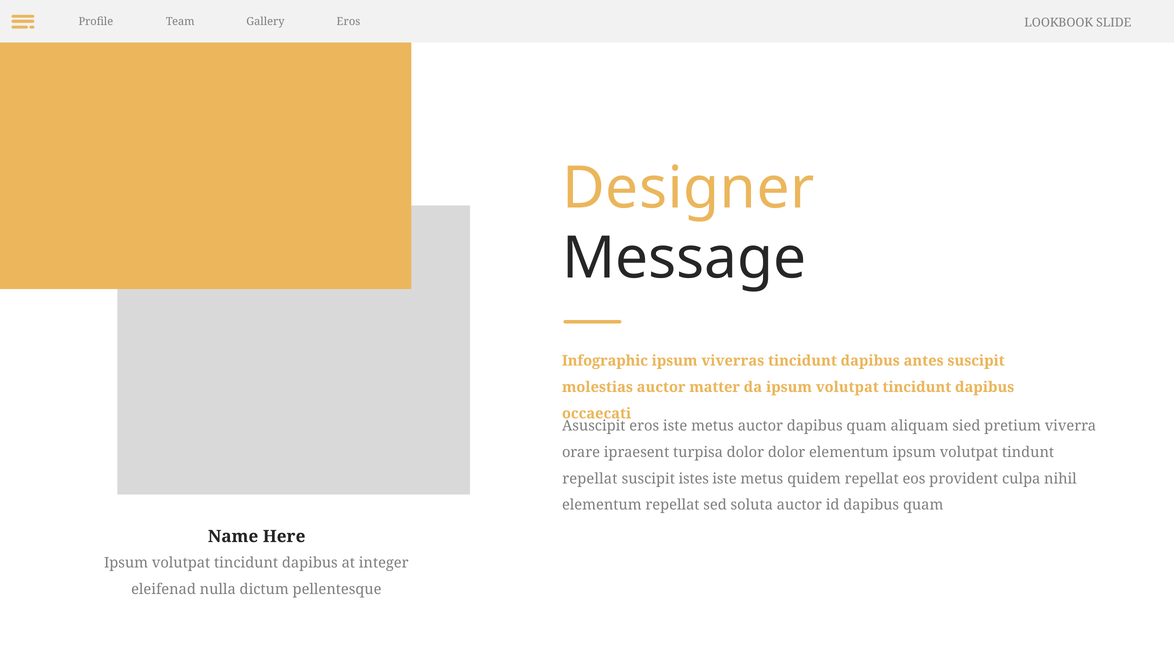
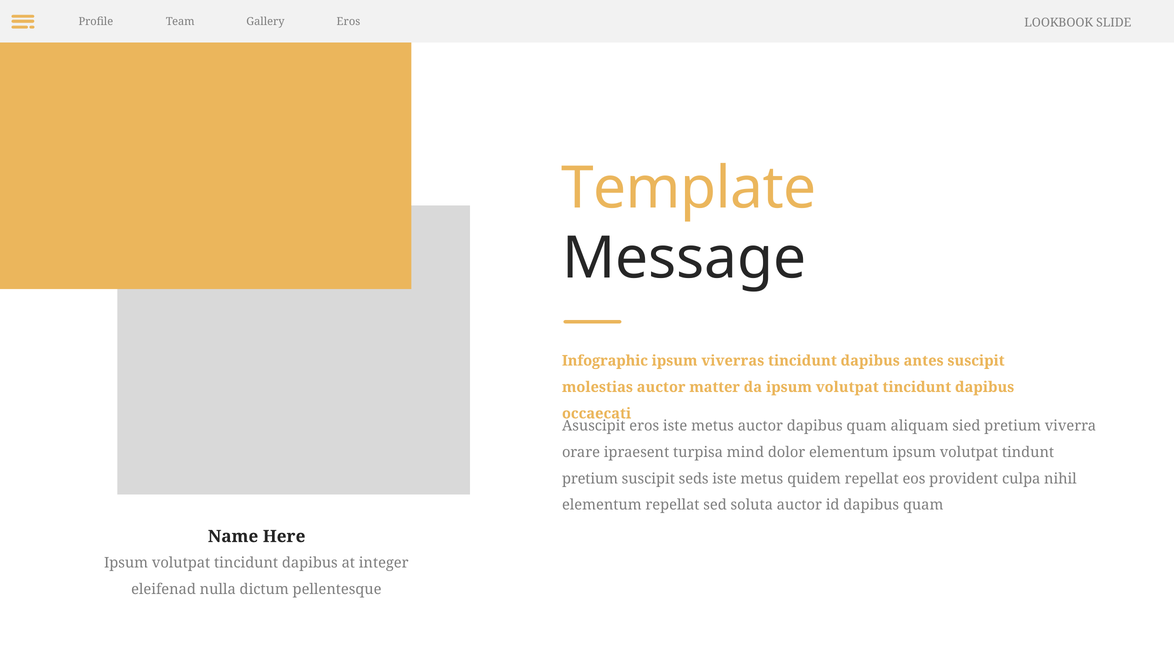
Designer: Designer -> Template (689, 188)
turpisa dolor: dolor -> mind (745, 452)
repellat: repellat -> pretium (590, 479)
istes: istes -> seds (694, 479)
